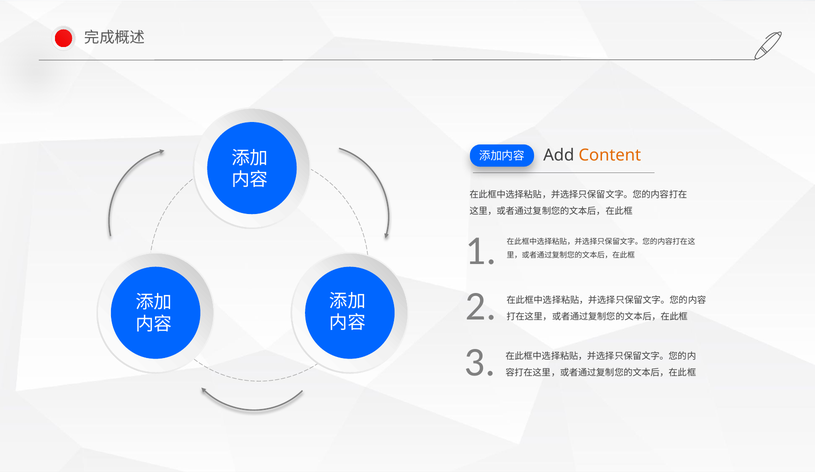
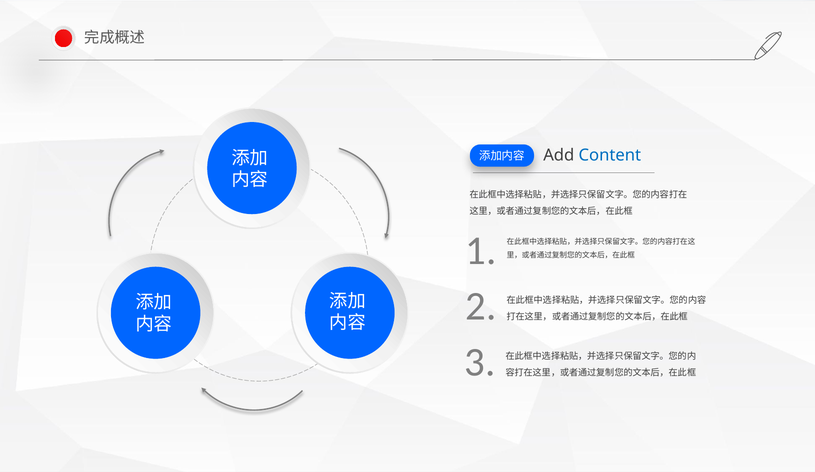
Content colour: orange -> blue (610, 155)
